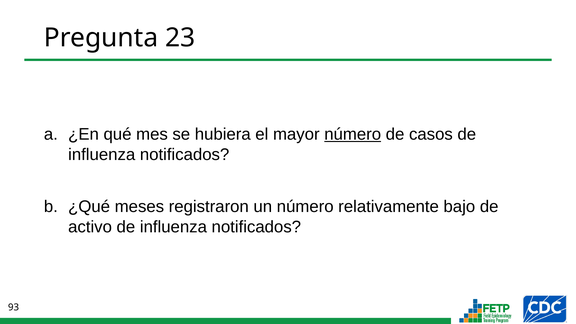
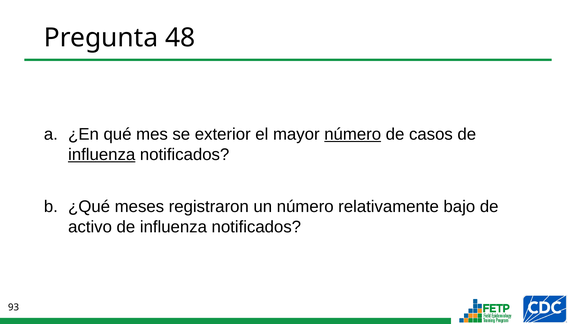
23: 23 -> 48 (180, 38)
hubiera: hubiera -> exterior (223, 134)
influenza underline: none -> present (102, 154)
